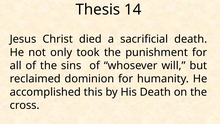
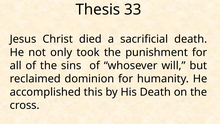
14: 14 -> 33 (133, 10)
